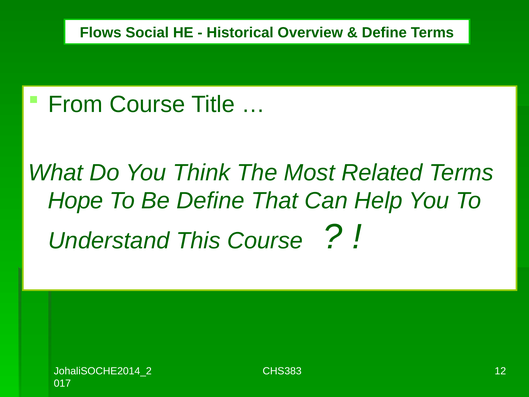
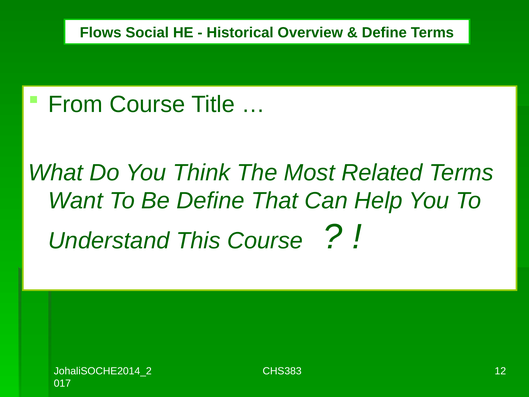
Hope: Hope -> Want (75, 201)
